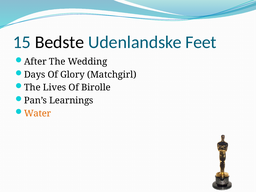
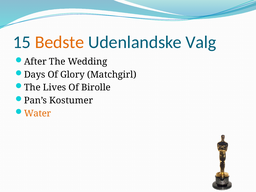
Bedste colour: black -> orange (59, 42)
Feet: Feet -> Valg (201, 42)
Learnings: Learnings -> Kostumer (71, 100)
